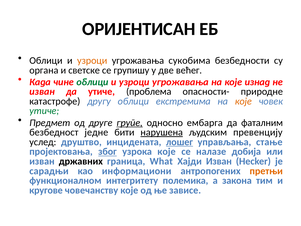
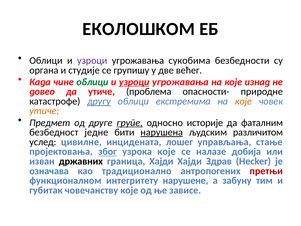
ОРИЈЕНТИСАН: ОРИЈЕНТИСАН -> ЕКОЛОШКОМ (139, 29)
узроци colour: orange -> purple (92, 61)
светске: светске -> студије (84, 70)
узроци underline: none -> present (134, 82)
изван: изван -> довео (42, 92)
другу underline: none -> present (99, 101)
утиче colour: green -> orange (44, 111)
ембарга: ембарга -> историје (205, 123)
превенцију: превенцију -> различитом (258, 132)
друштво: друштво -> цивилне (81, 142)
лошег underline: present -> none (179, 142)
граница What: What -> Хајди (161, 161)
Хајди Изван: Изван -> Здрав (219, 161)
сарадњи: сарадњи -> означава (49, 171)
информациони: информациони -> традиционално (137, 171)
претњи colour: orange -> red (266, 171)
полемика: полемика -> нарушене (185, 180)
закона: закона -> забуну (237, 180)
кругове: кругове -> губитак (46, 190)
